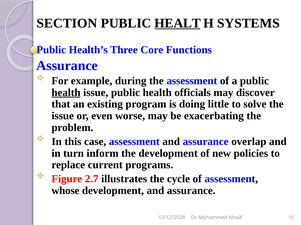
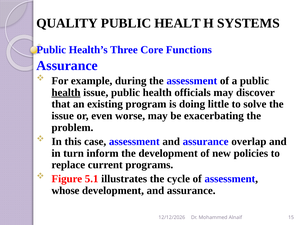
SECTION: SECTION -> QUALITY (67, 23)
HEALT underline: present -> none (178, 23)
2.7: 2.7 -> 5.1 (92, 179)
